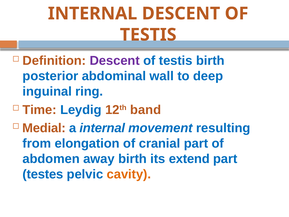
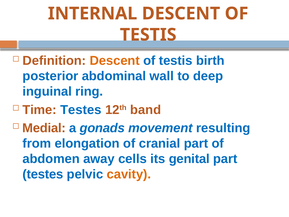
Descent colour: purple -> orange (115, 61)
Time Leydig: Leydig -> Testes (81, 110)
a internal: internal -> gonads (102, 128)
away birth: birth -> cells (132, 159)
extend: extend -> genital (189, 159)
